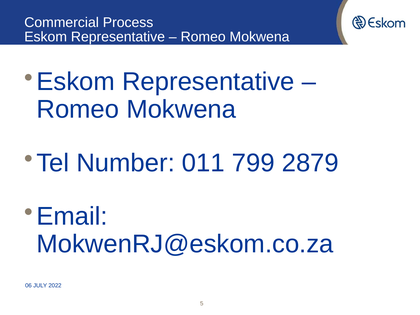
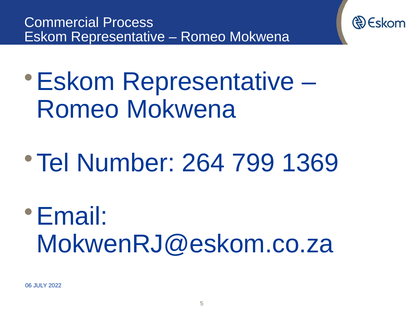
011: 011 -> 264 (203, 163)
2879: 2879 -> 1369 (310, 163)
